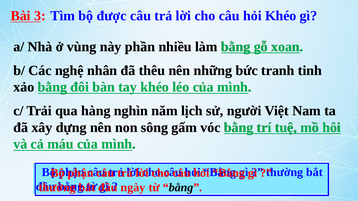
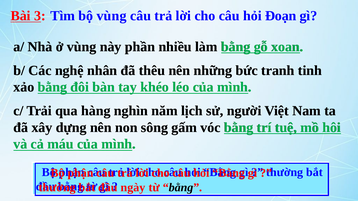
bộ được: được -> vùng (112, 16)
hỏi Khéo: Khéo -> Đoạn (281, 16)
